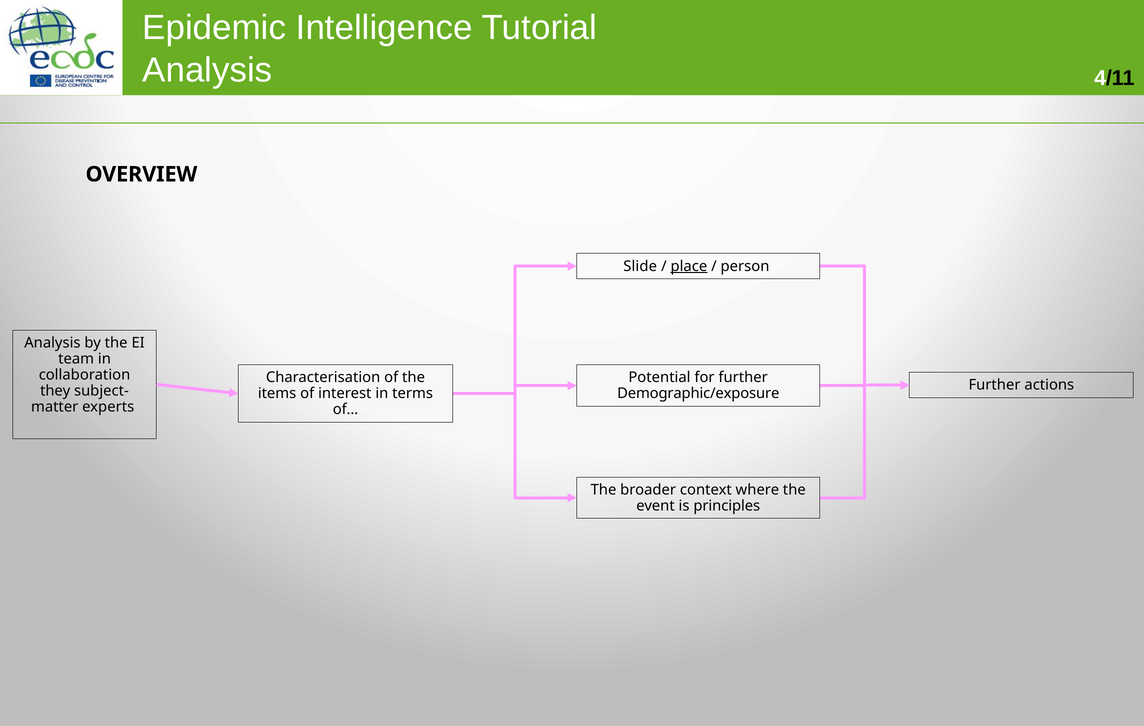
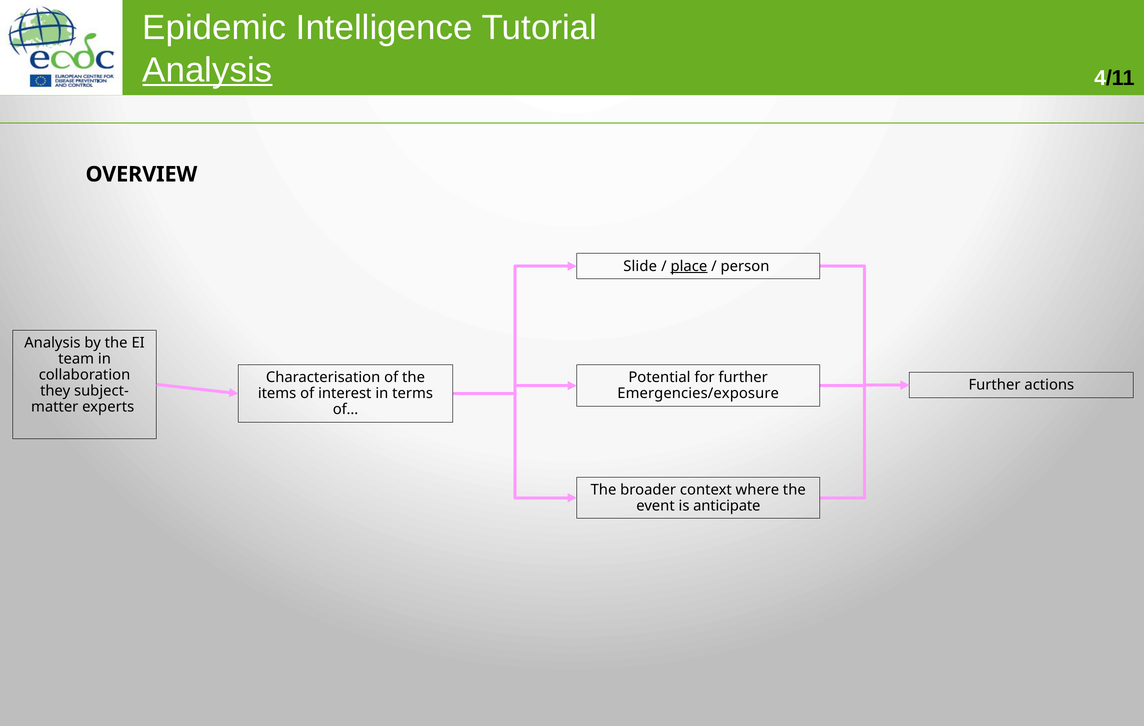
Analysis underline: none -> present (207, 70)
Demographic/exposure: Demographic/exposure -> Emergencies/exposure (698, 394)
principles: principles -> anticipate (727, 506)
